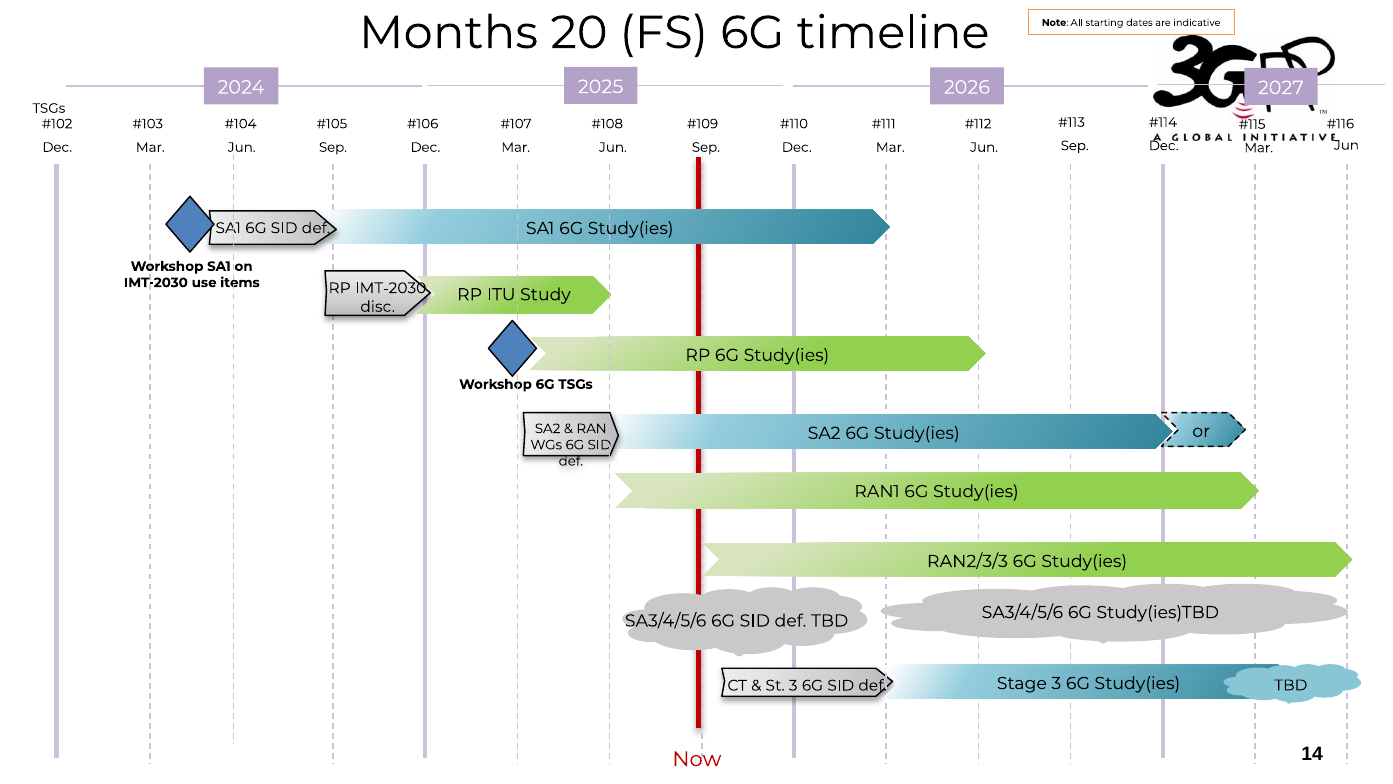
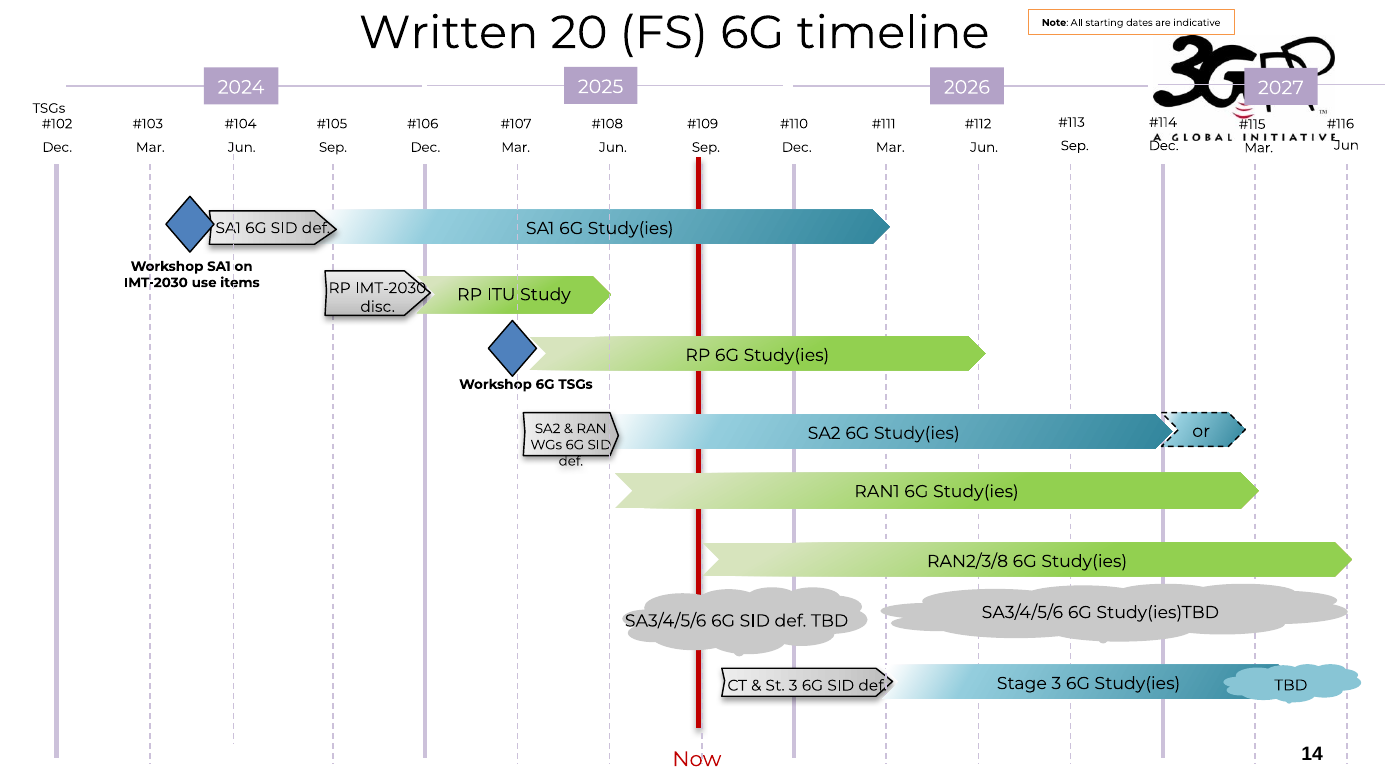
Months: Months -> Written (449, 33)
RAN2/3/3: RAN2/3/3 -> RAN2/3/8 (968, 561)
